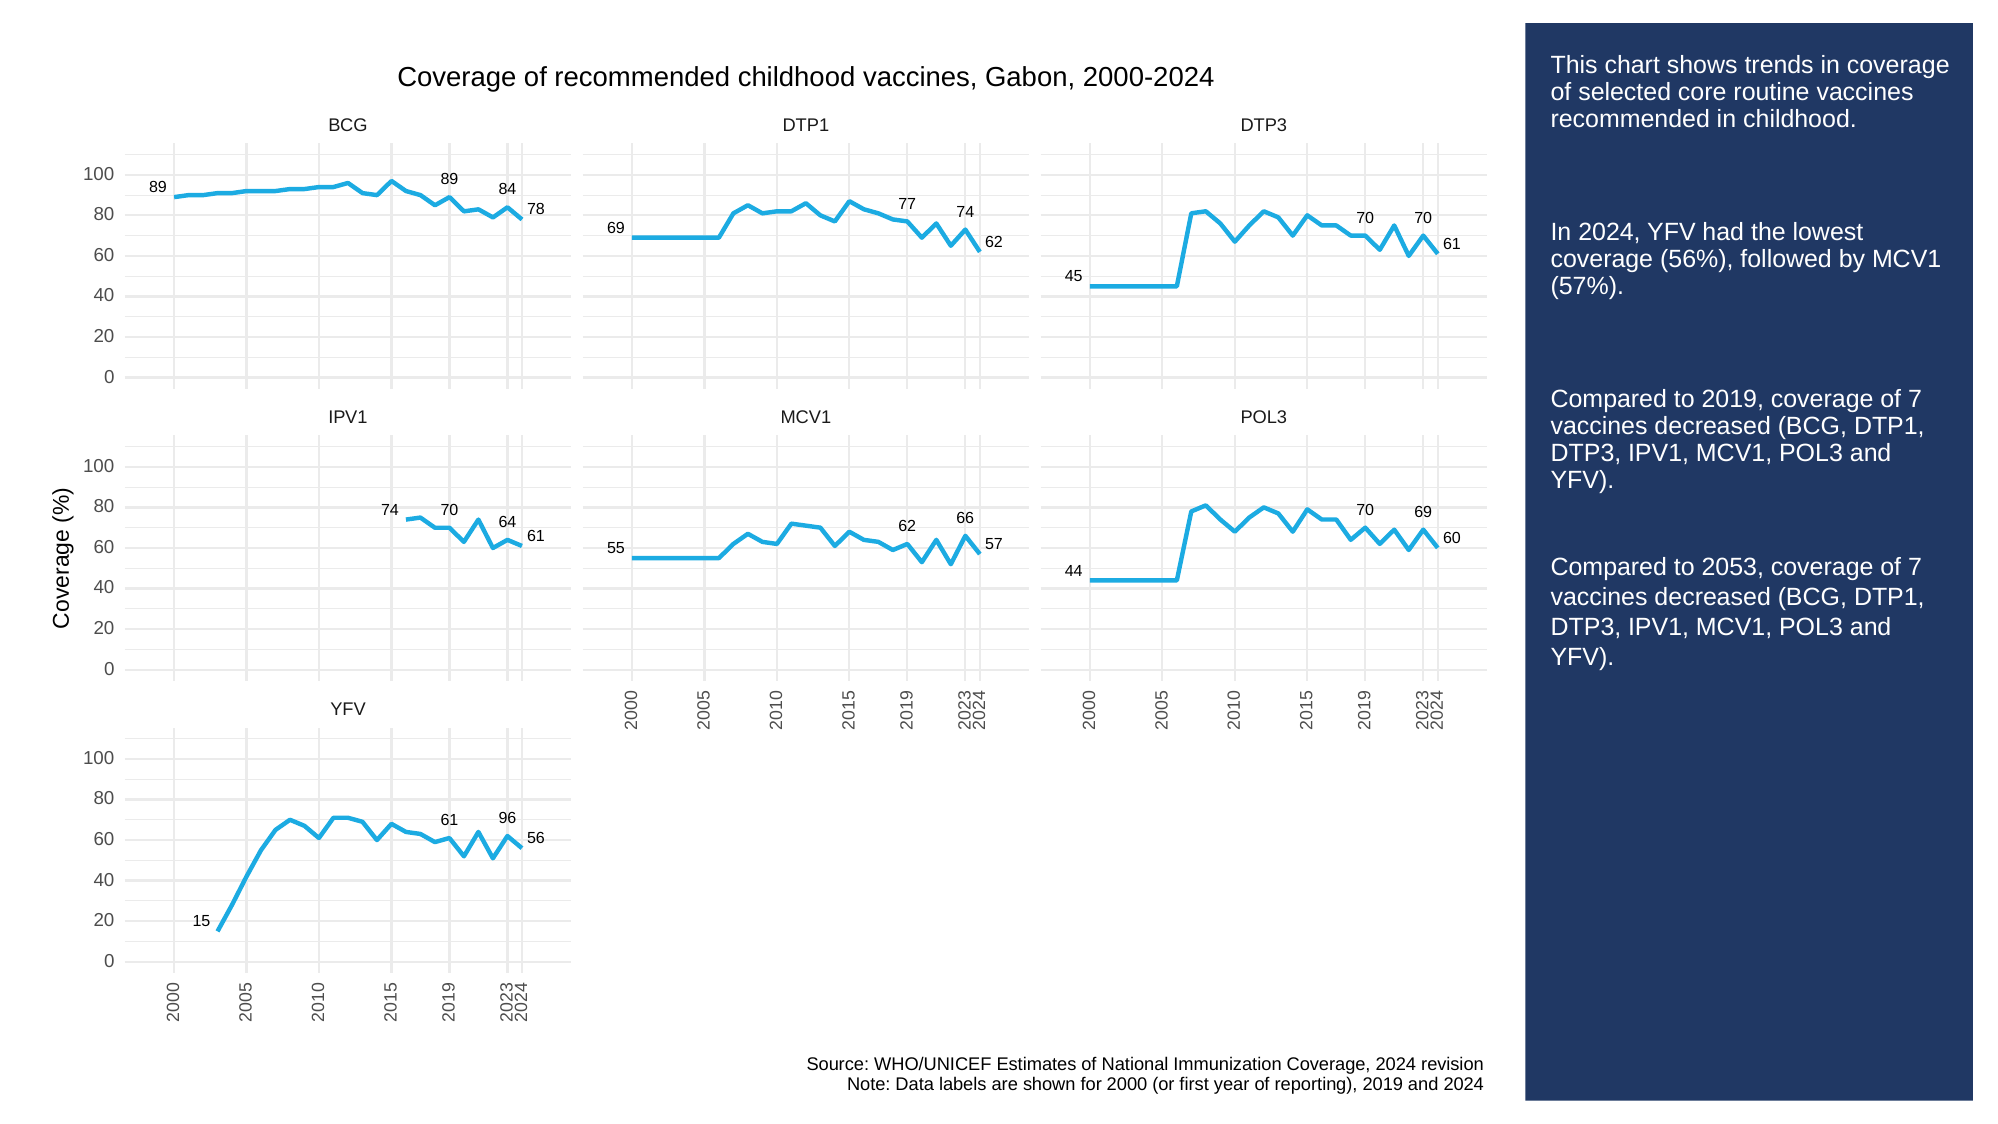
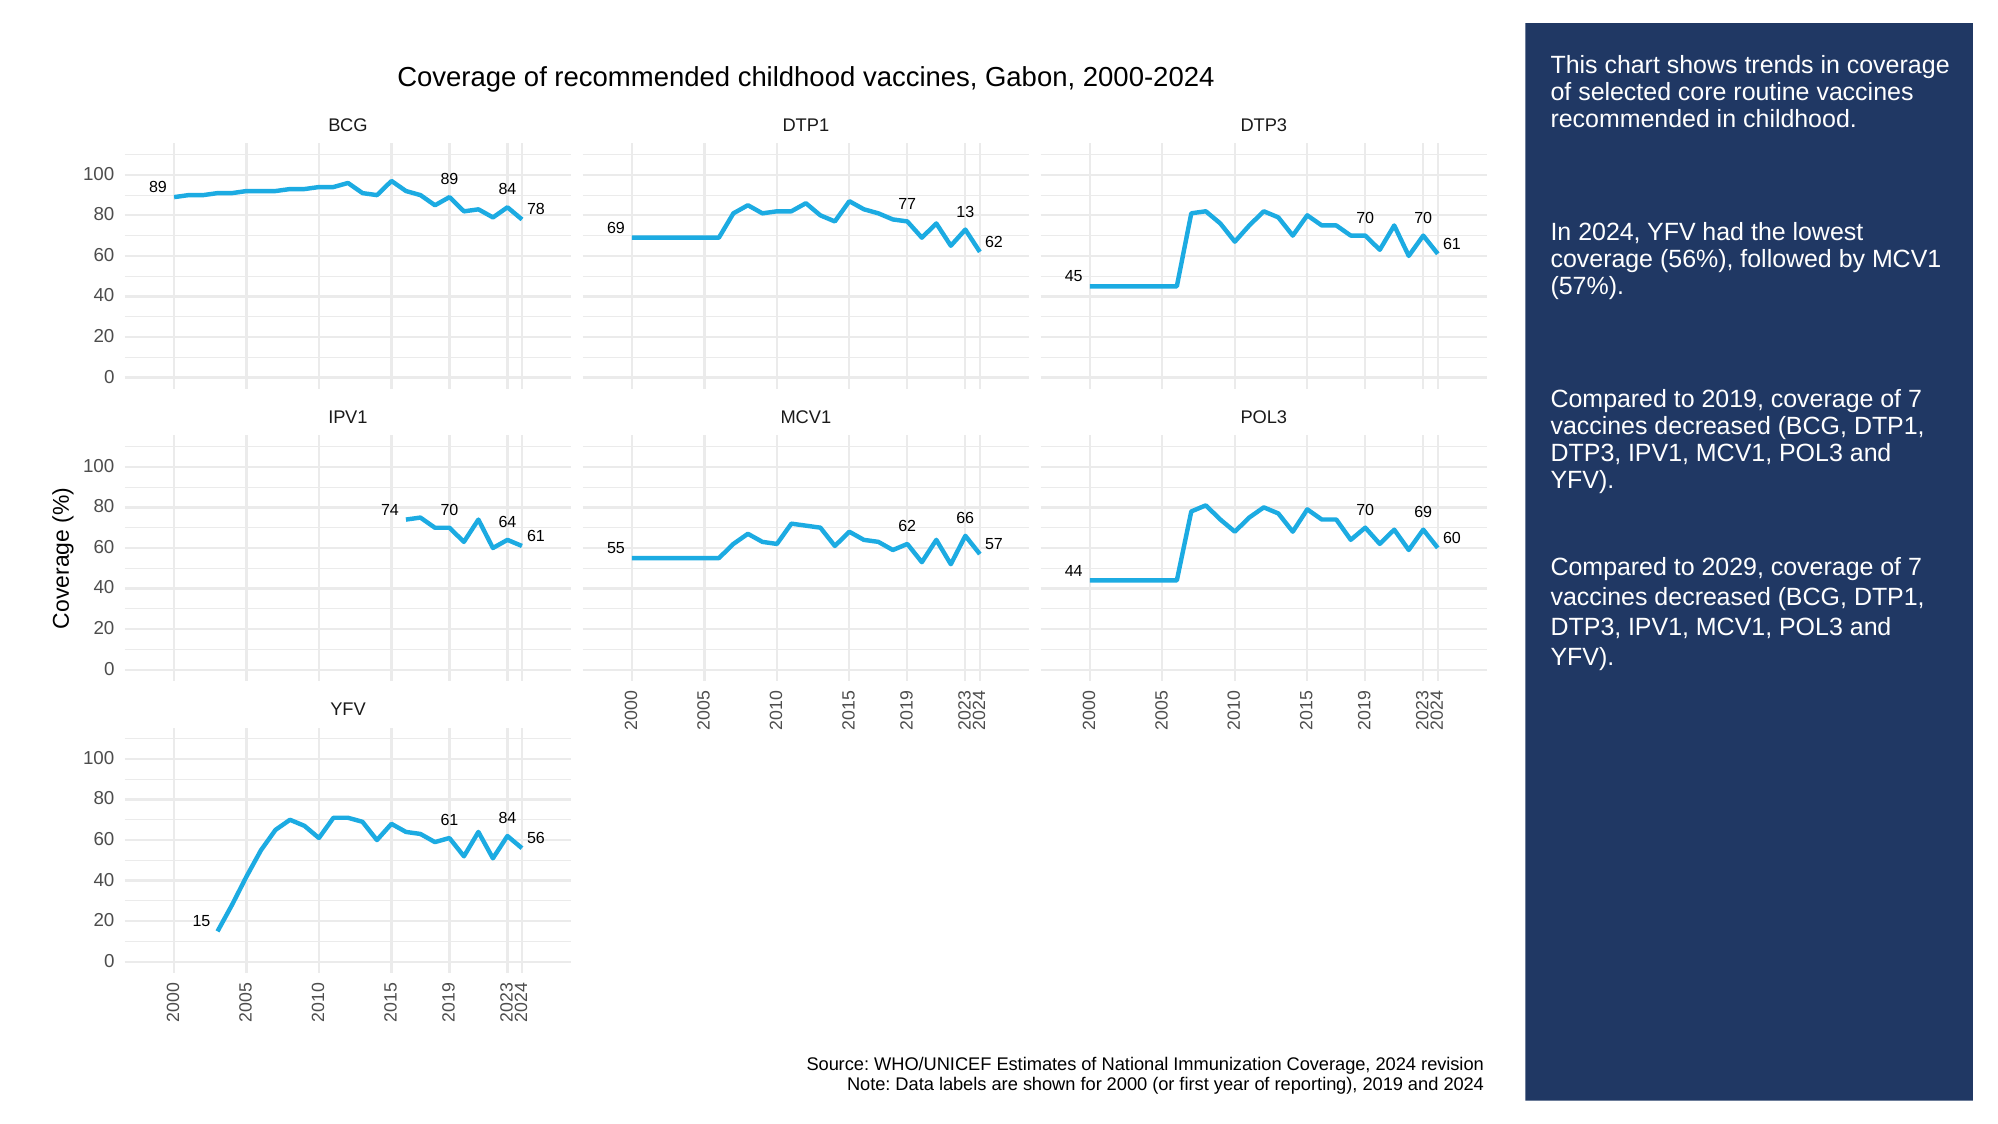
77 74: 74 -> 13 (965, 212)
2053: 2053 -> 2029 (1733, 567)
61 96: 96 -> 84 (507, 818)
